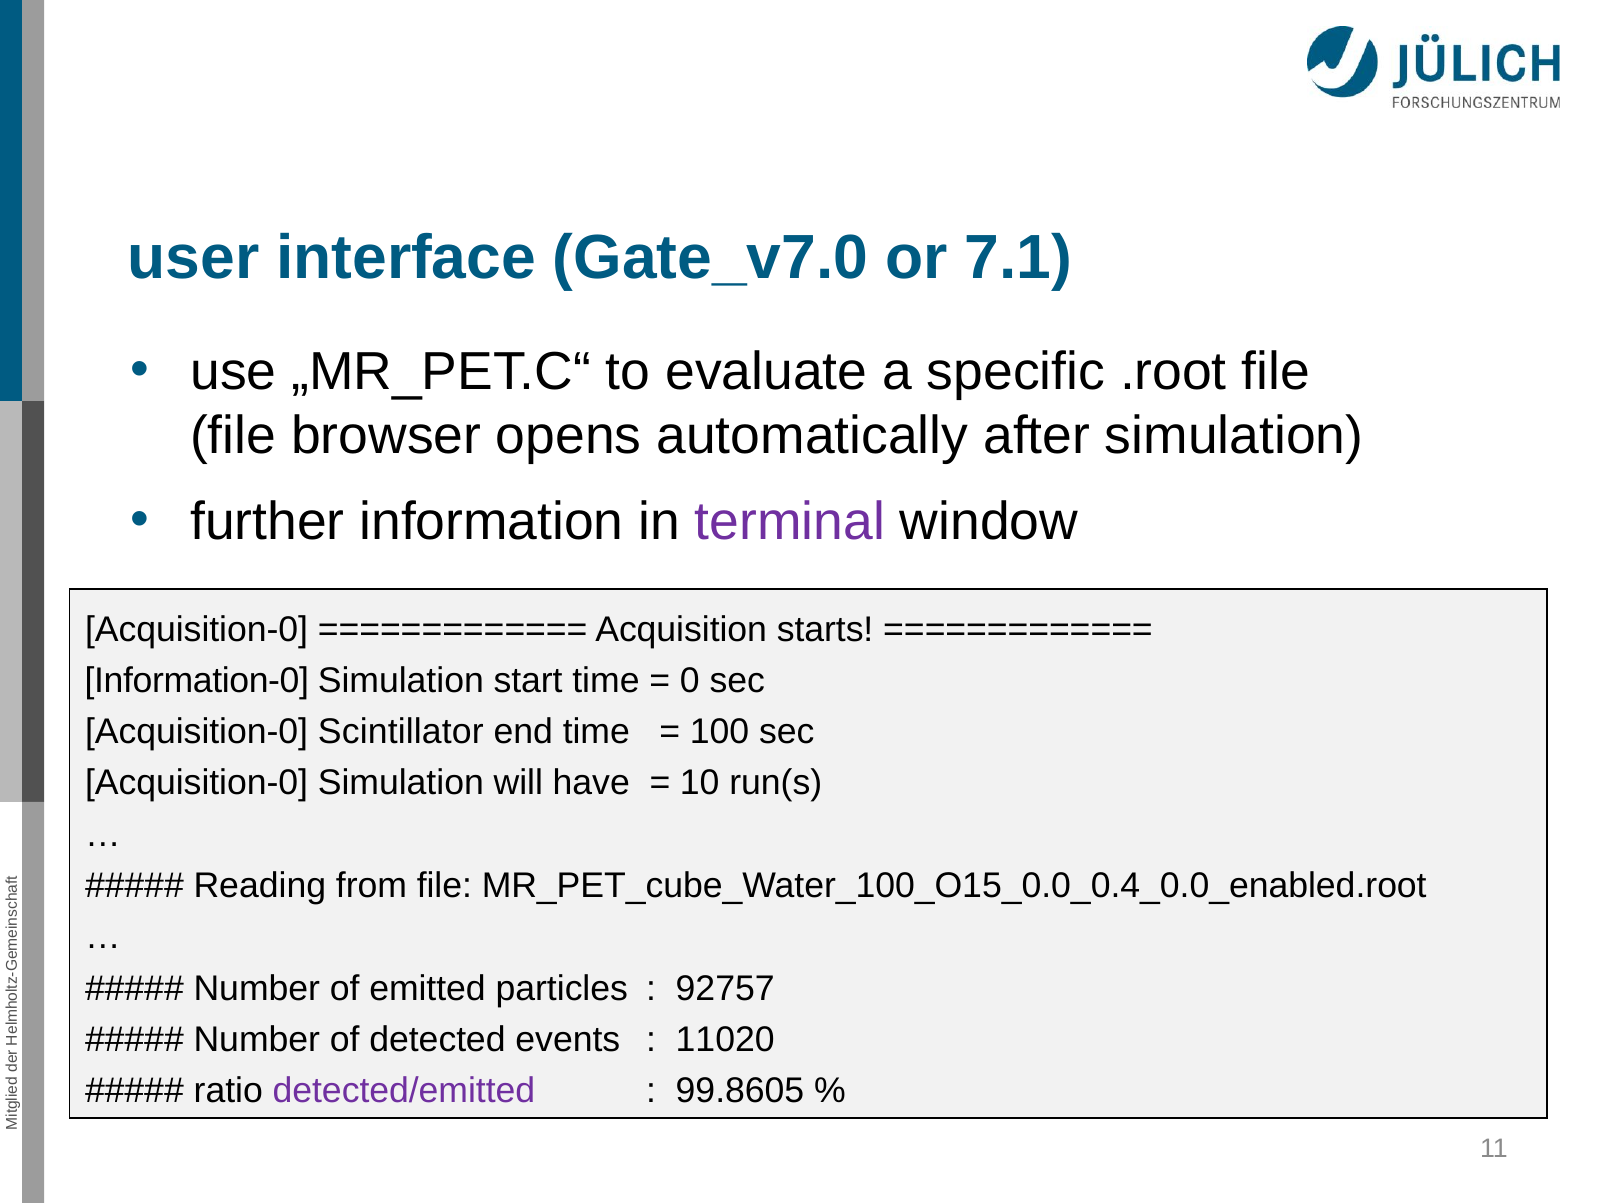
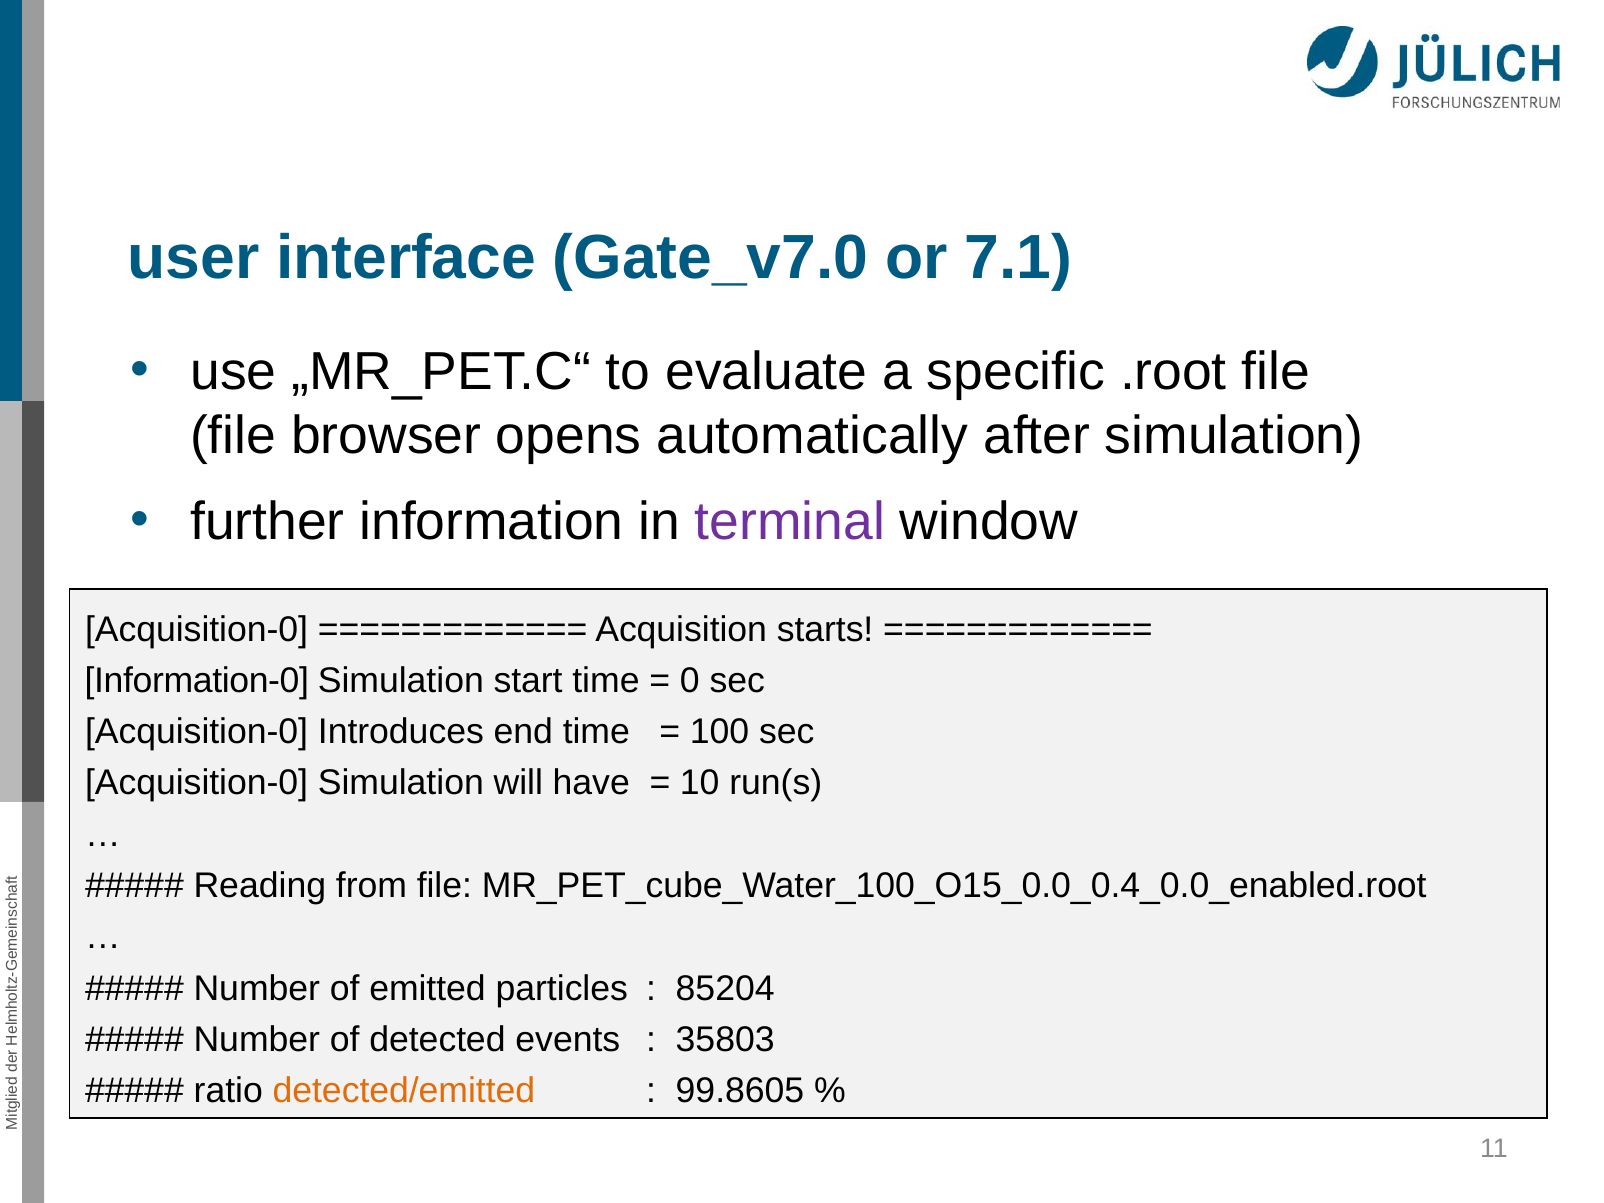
Scintillator: Scintillator -> Introduces (401, 732)
92757: 92757 -> 85204 (725, 988)
11020: 11020 -> 35803 (725, 1040)
detected/emitted colour: purple -> orange (404, 1091)
